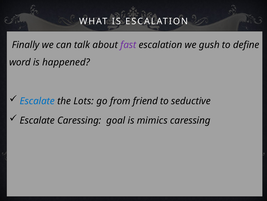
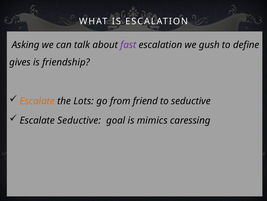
Finally: Finally -> Asking (26, 45)
word: word -> gives (20, 62)
happened: happened -> friendship (66, 62)
Escalate colour: blue -> orange (37, 101)
Escalate Caressing: Caressing -> Seductive (79, 120)
